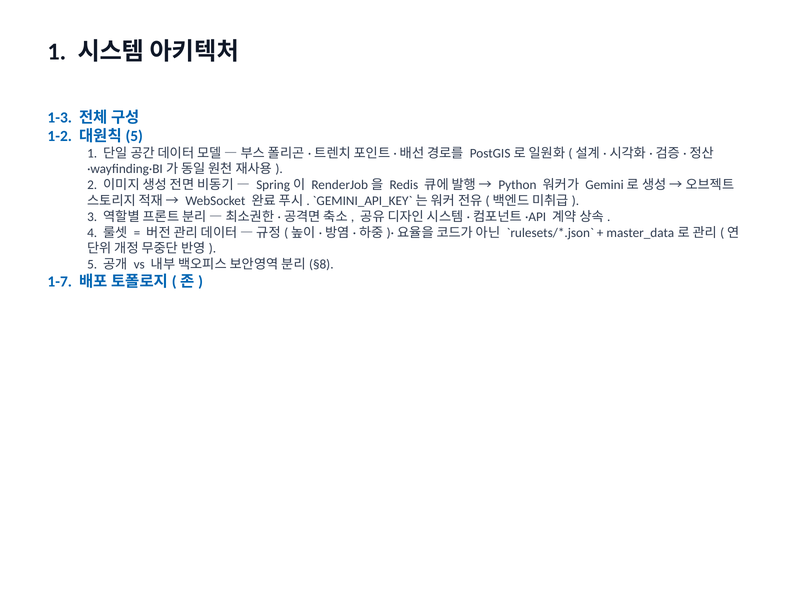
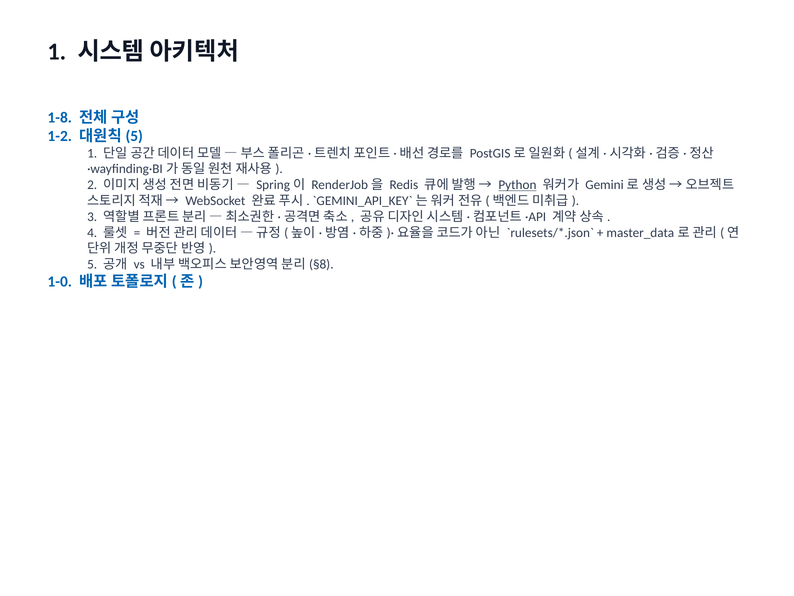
1-3: 1-3 -> 1-8 (60, 117)
Python underline: none -> present (517, 185)
1-7: 1-7 -> 1-0 (60, 282)
